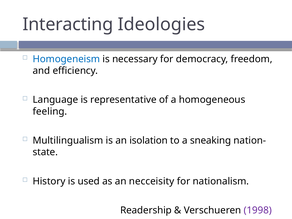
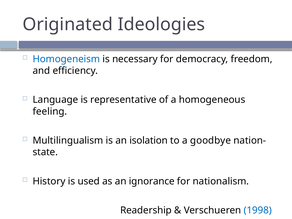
Interacting: Interacting -> Originated (68, 24)
sneaking: sneaking -> goodbye (211, 140)
necceisity: necceisity -> ignorance (152, 181)
1998 colour: purple -> blue (258, 210)
